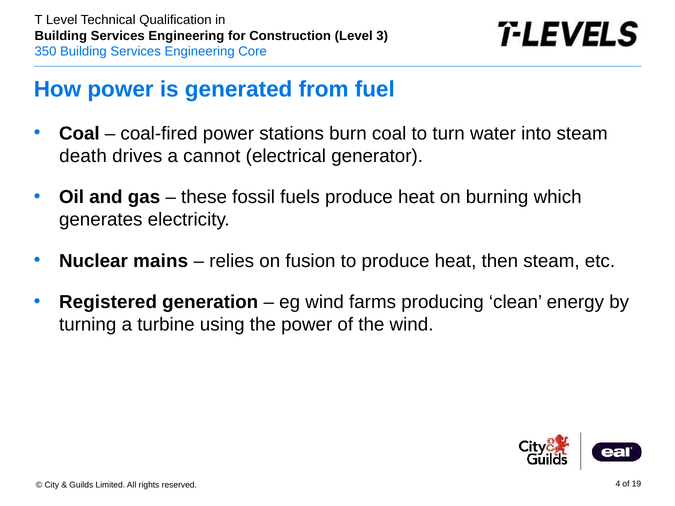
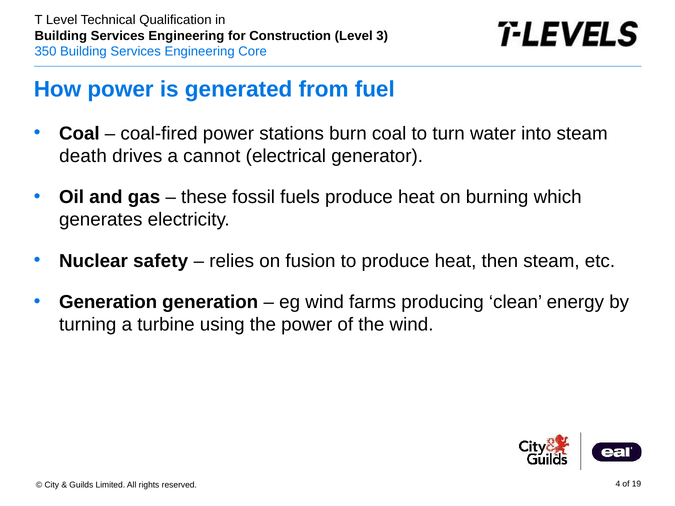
mains: mains -> safety (161, 261)
Registered: Registered -> Generation (108, 302)
